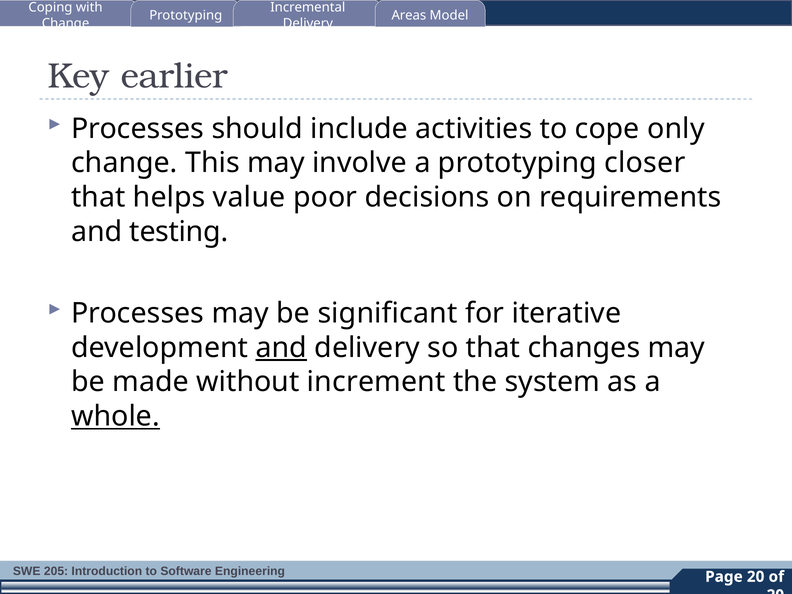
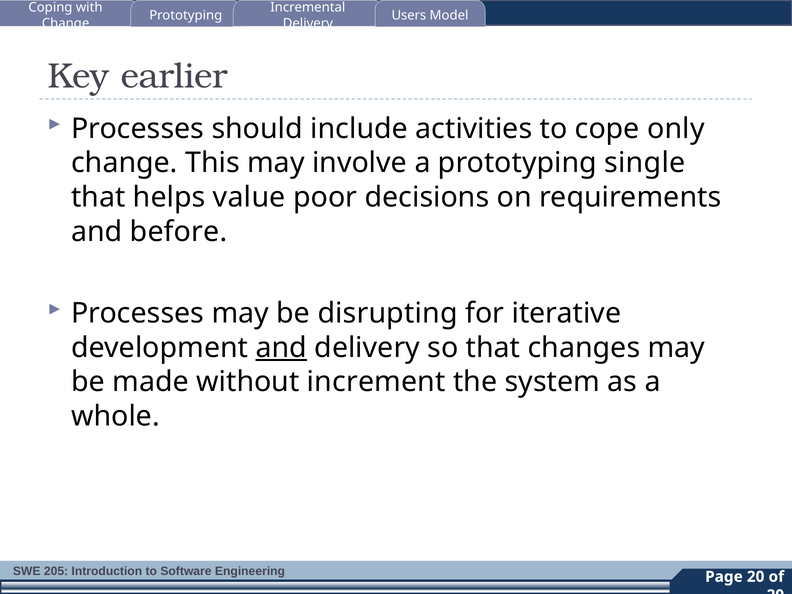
Areas: Areas -> Users (409, 16)
closer: closer -> single (645, 163)
testing: testing -> before (179, 232)
significant: significant -> disrupting (388, 313)
whole underline: present -> none (115, 416)
